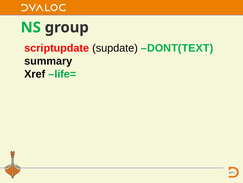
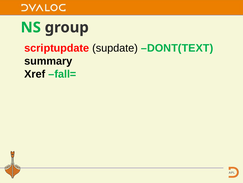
life=: life= -> fall= (62, 74)
